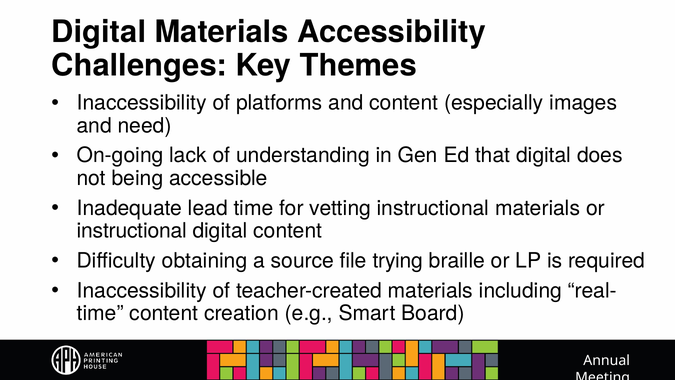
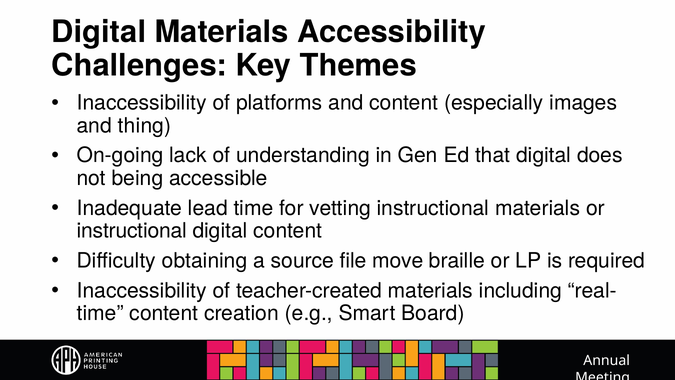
need: need -> thing (145, 126)
trying: trying -> move (398, 261)
